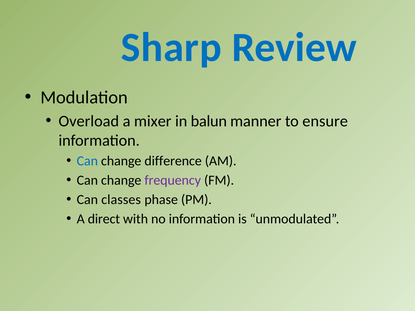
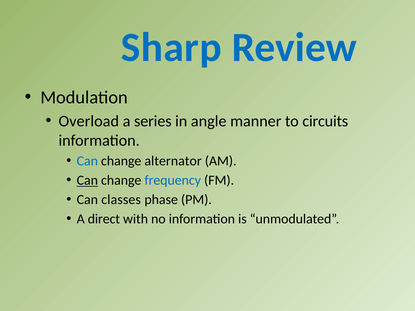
mixer: mixer -> series (153, 121)
balun: balun -> angle (209, 121)
ensure: ensure -> circuits (325, 121)
difference: difference -> alternator (173, 161)
Can underline: none -> present (87, 181)
frequency colour: purple -> blue (173, 181)
